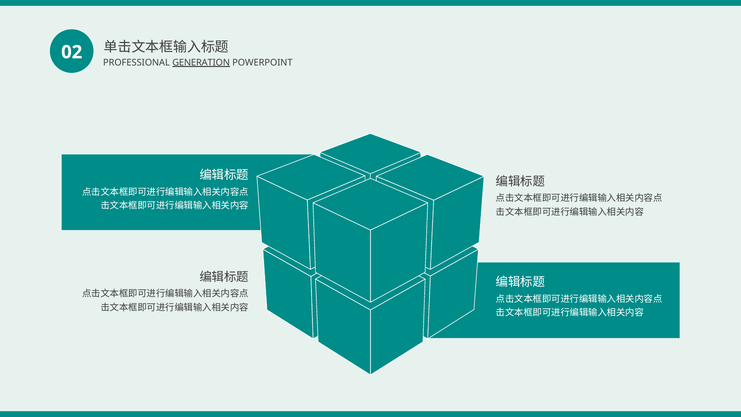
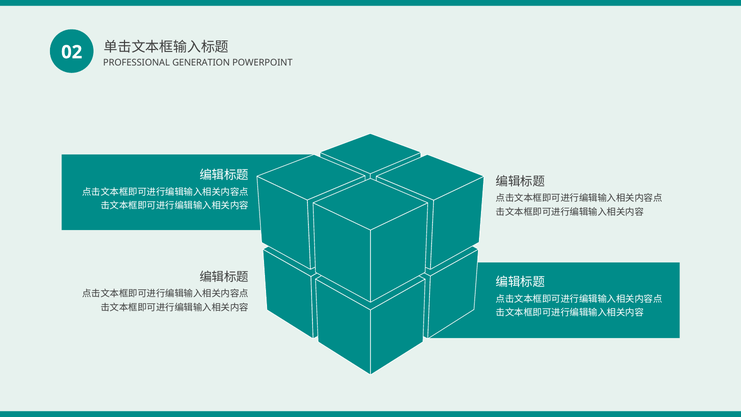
GENERATION underline: present -> none (201, 62)
